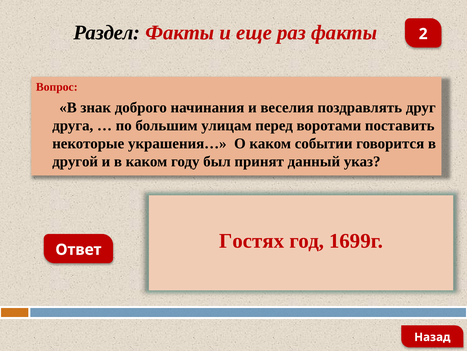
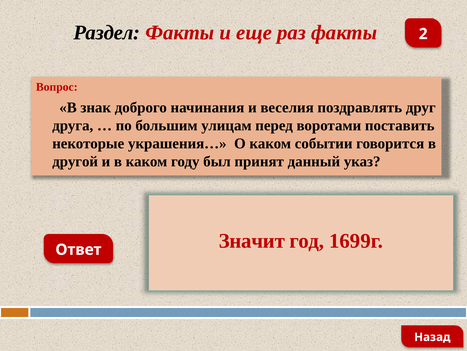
Гостях: Гостях -> Значит (252, 241)
